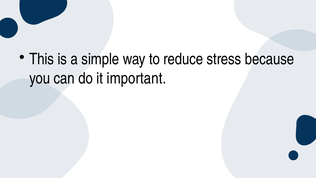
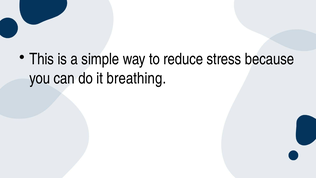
important: important -> breathing (136, 78)
